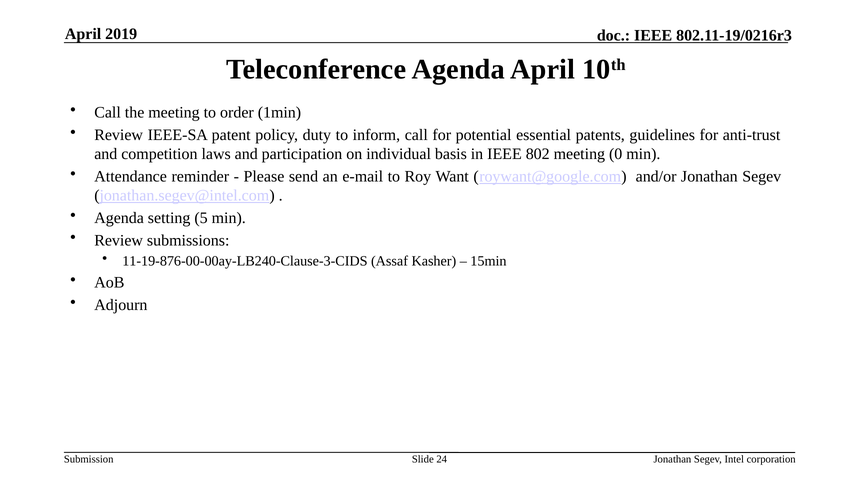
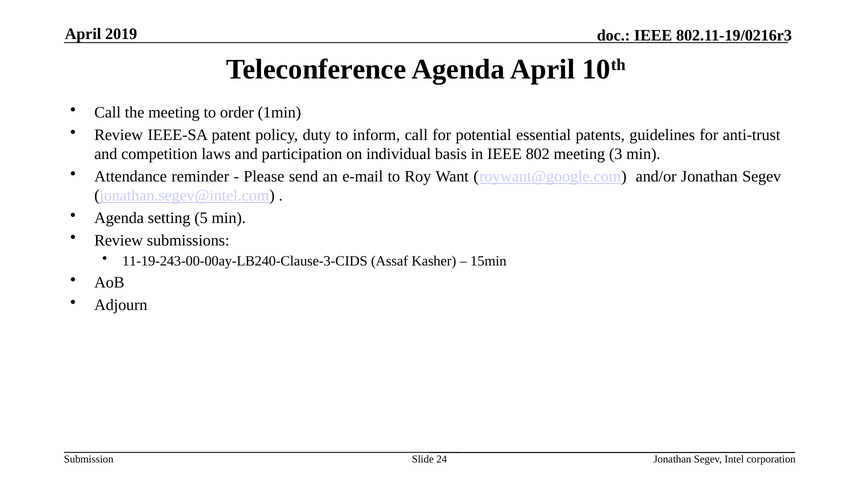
0: 0 -> 3 (616, 154)
11-19-876-00-00ay-LB240-Clause-3-CIDS: 11-19-876-00-00ay-LB240-Clause-3-CIDS -> 11-19-243-00-00ay-LB240-Clause-3-CIDS (245, 261)
